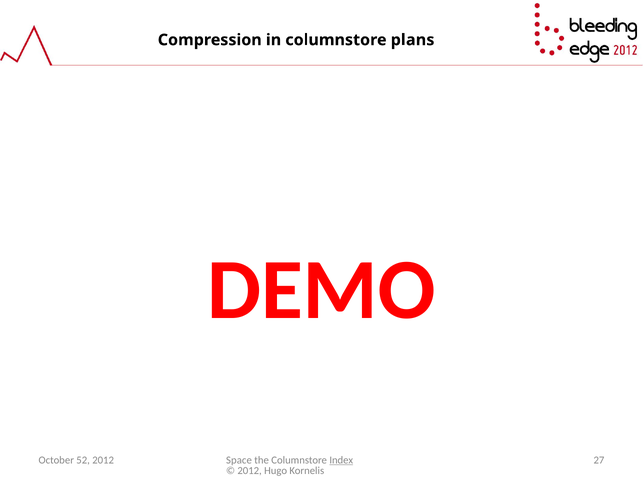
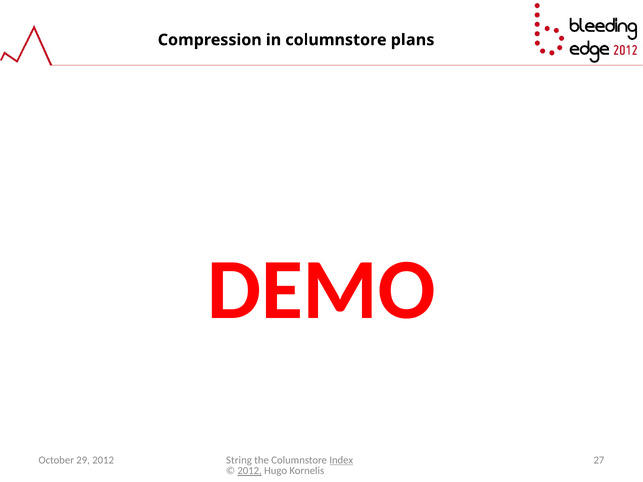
Space: Space -> String (239, 460)
52: 52 -> 29 (83, 461)
2012 underline: none -> present (250, 471)
